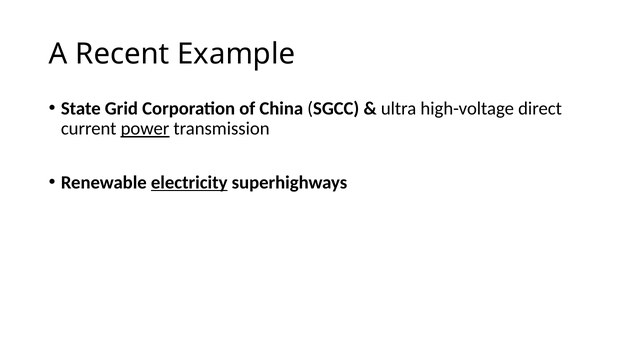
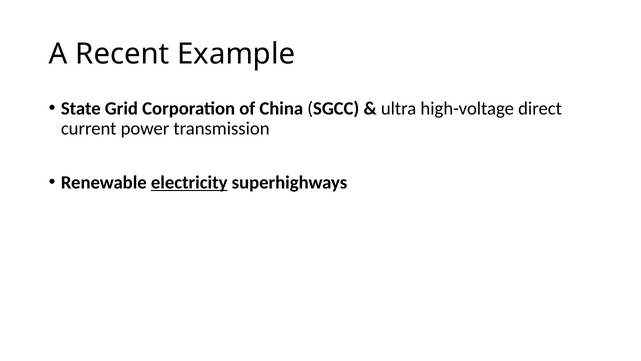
power underline: present -> none (145, 129)
